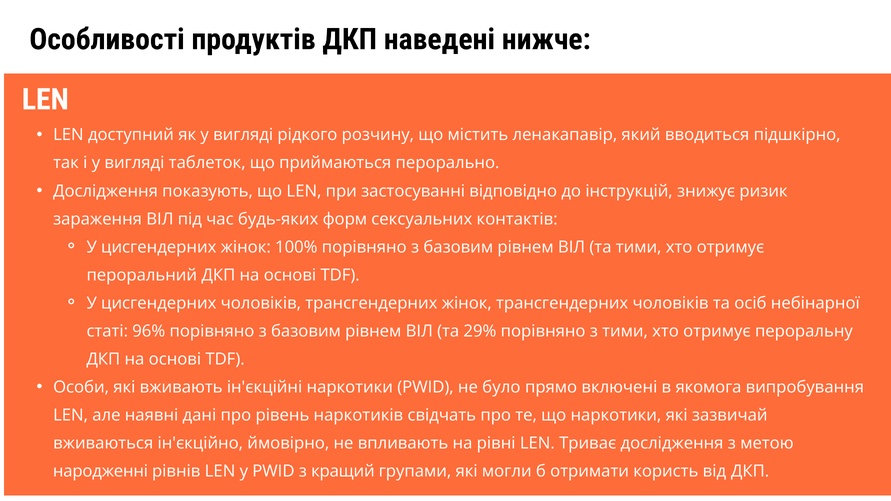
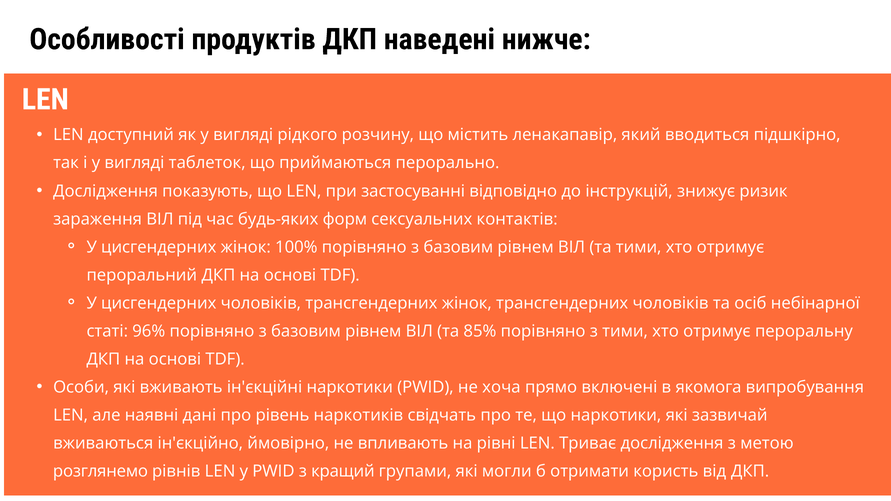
29%: 29% -> 85% (480, 331)
було: було -> хоча (501, 387)
народженні: народженні -> розглянемо (101, 472)
